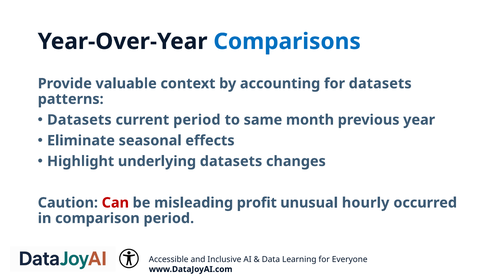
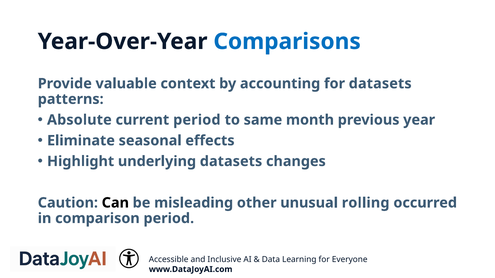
Datasets: Datasets -> Absolute (79, 120)
Can colour: red -> black (115, 203)
profit: profit -> other (257, 203)
hourly: hourly -> rolling (366, 203)
